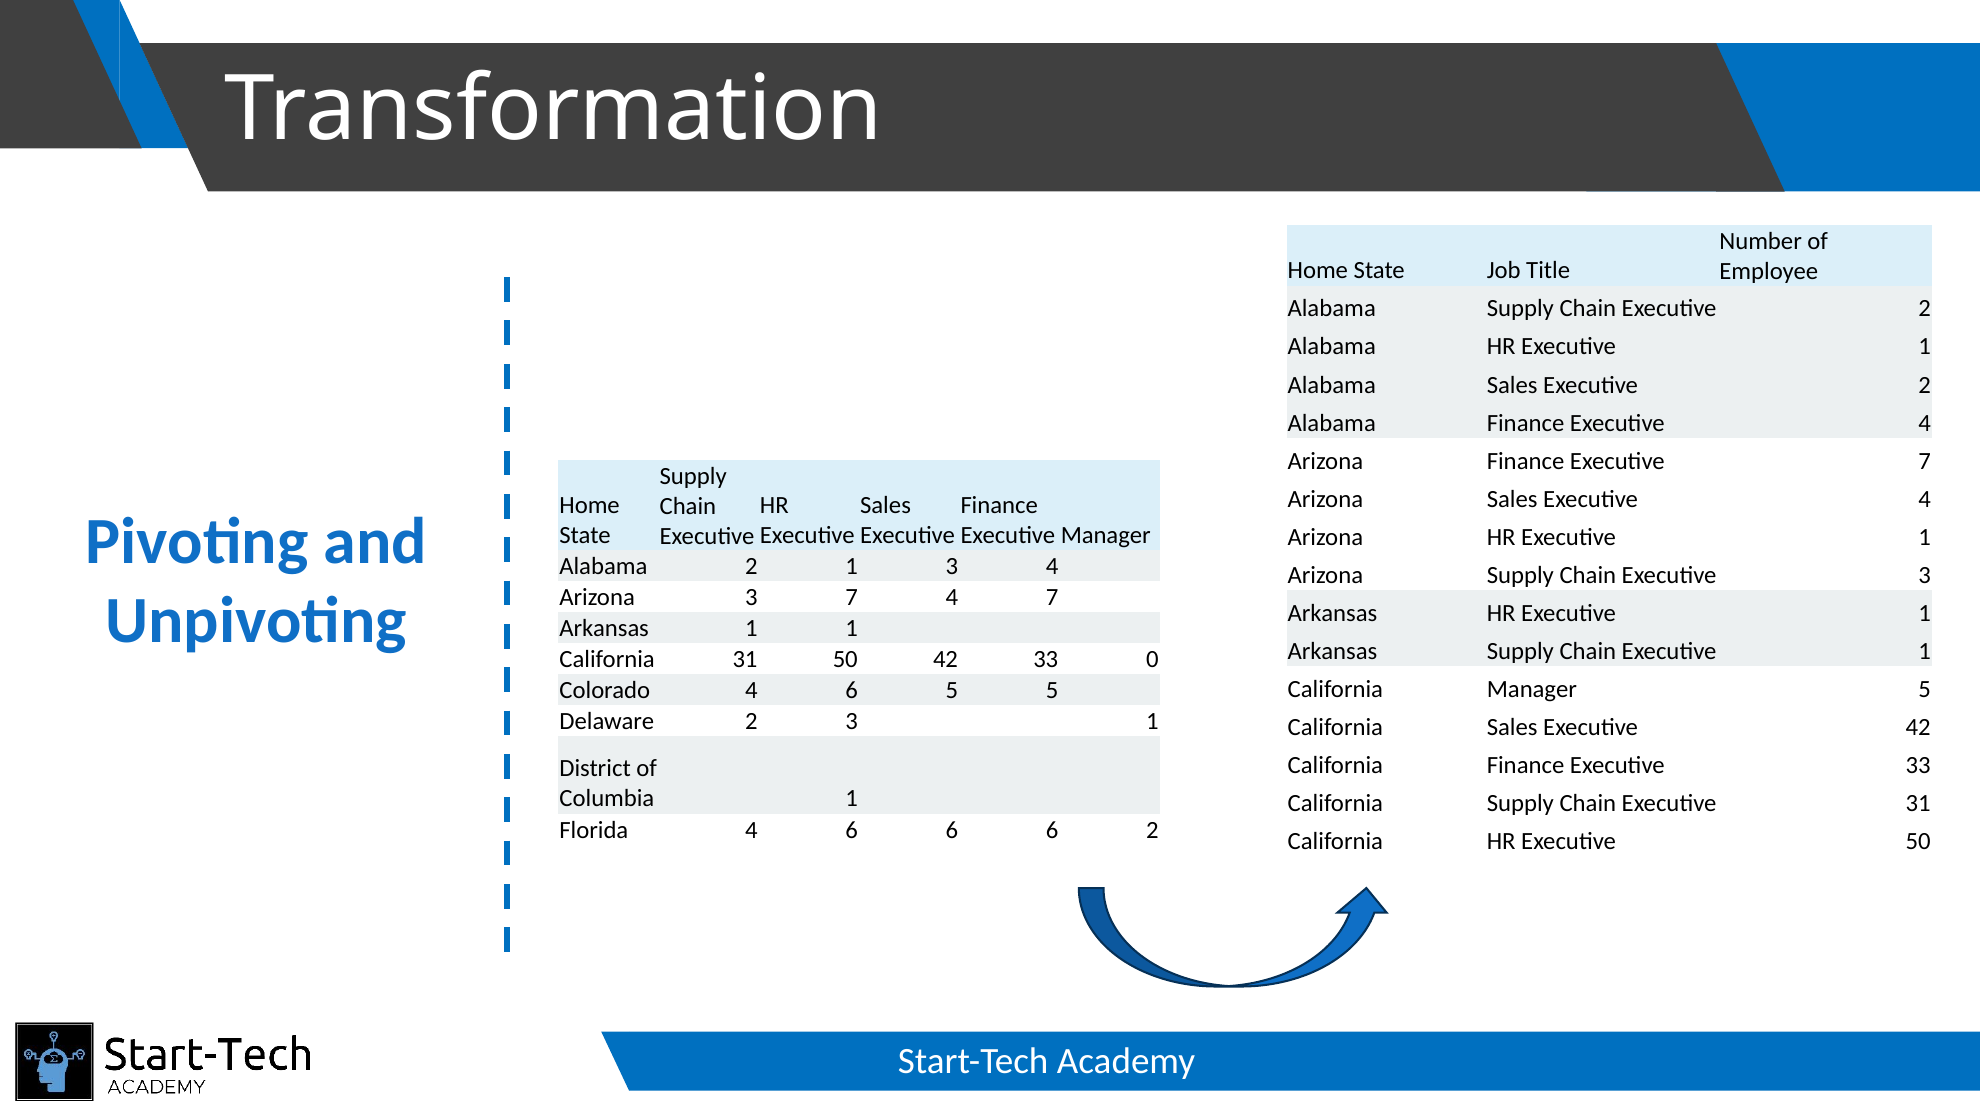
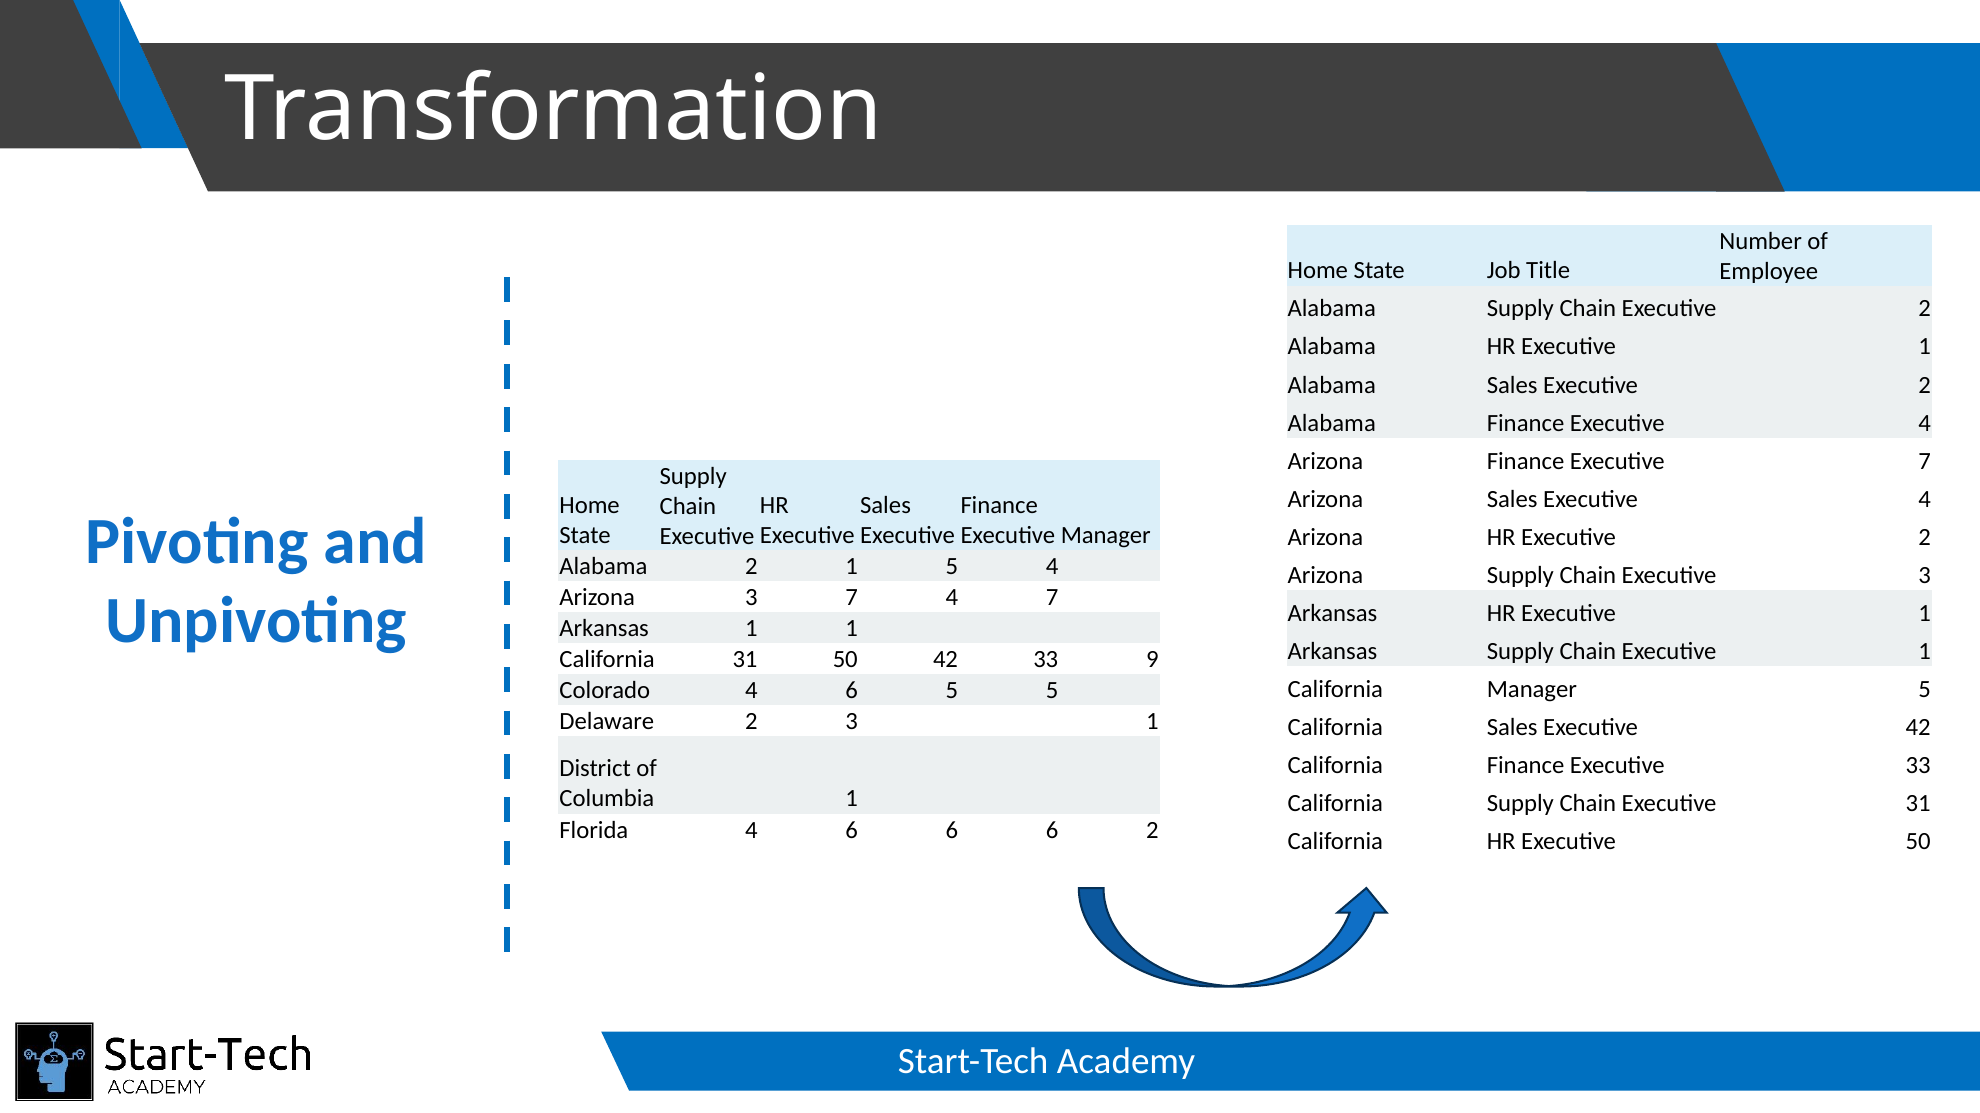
Arizona HR Executive 1: 1 -> 2 (1925, 537)
1 3: 3 -> 5 (952, 567)
0: 0 -> 9 (1153, 660)
